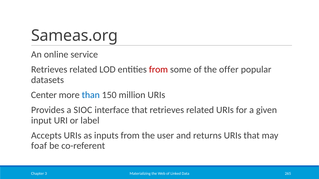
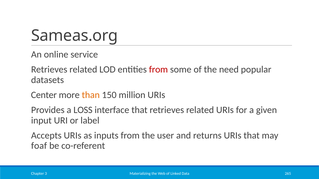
offer: offer -> need (229, 70)
than colour: blue -> orange (91, 95)
SIOC: SIOC -> LOSS (83, 110)
